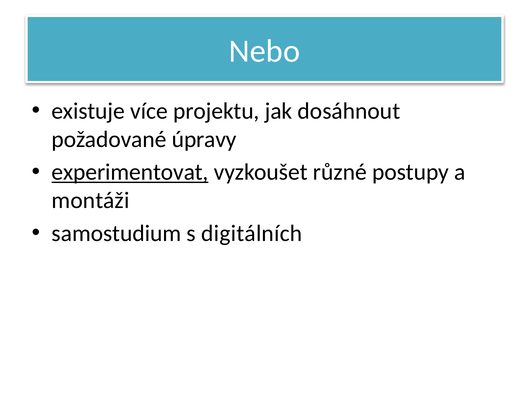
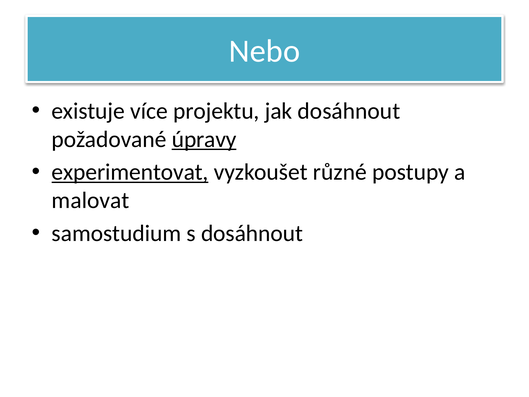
úpravy underline: none -> present (204, 139)
montáži: montáži -> malovat (91, 200)
s digitálních: digitálních -> dosáhnout (252, 233)
